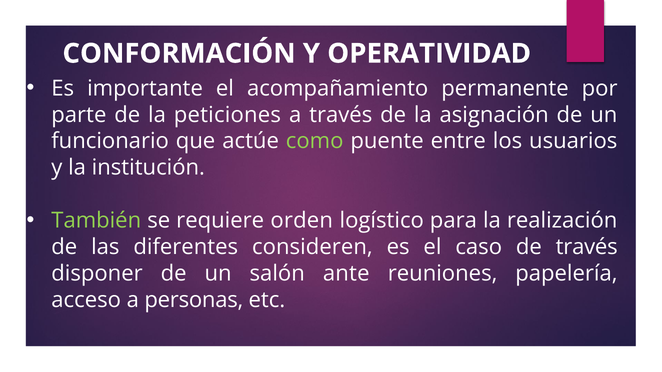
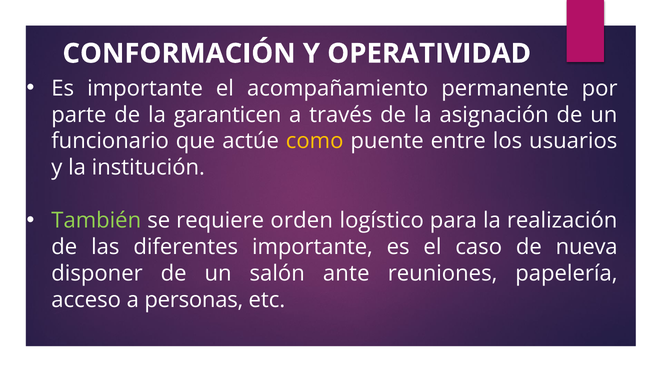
peticiones: peticiones -> garanticen (228, 115)
como colour: light green -> yellow (315, 141)
diferentes consideren: consideren -> importante (312, 247)
de través: través -> nueva (587, 247)
